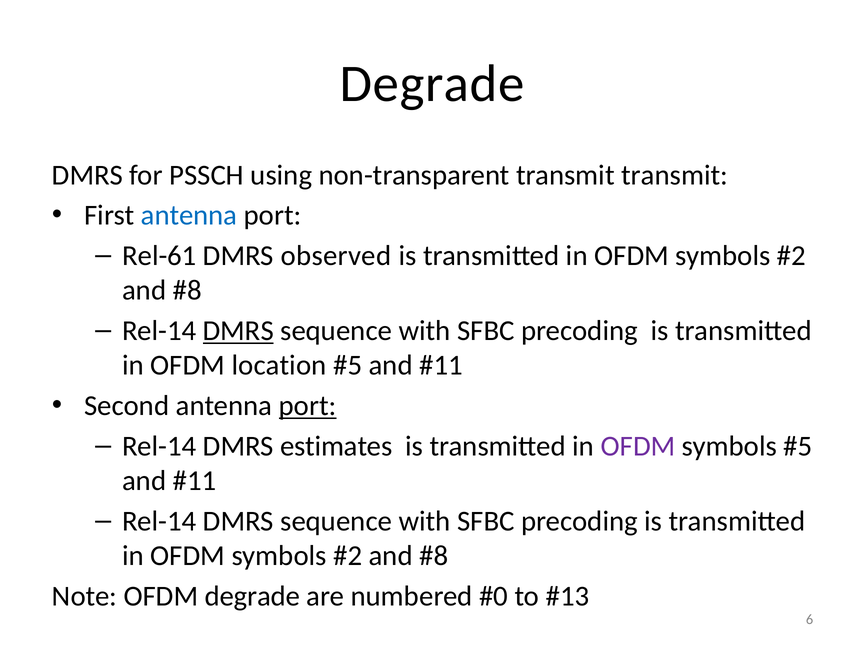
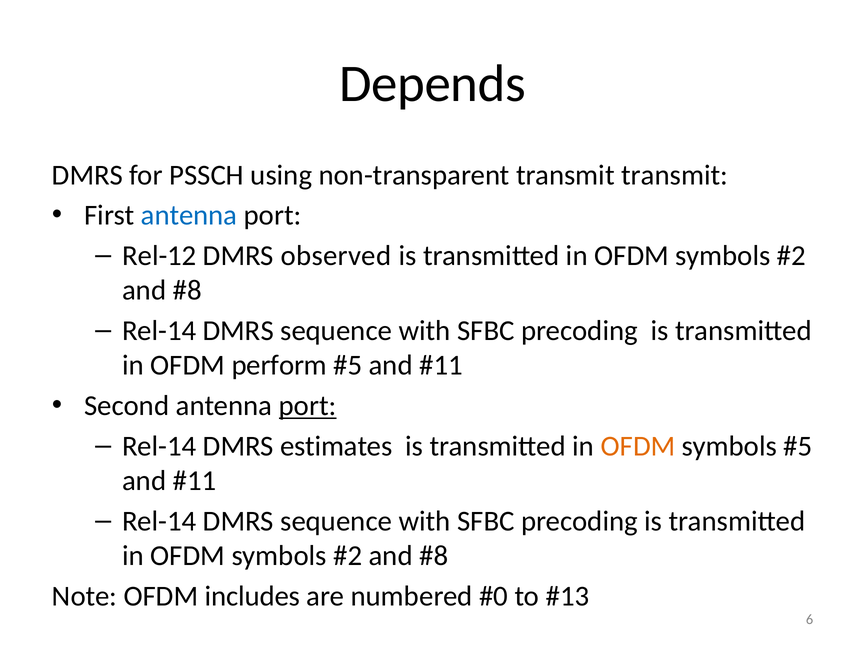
Degrade: Degrade -> Depends (433, 84)
Rel-61: Rel-61 -> Rel-12 (159, 256)
DMRS underline: present -> none (238, 331)
location: location -> perform (279, 365)
OFDM colour: purple -> orange (638, 446)
OFDM degrade: degrade -> includes (252, 596)
